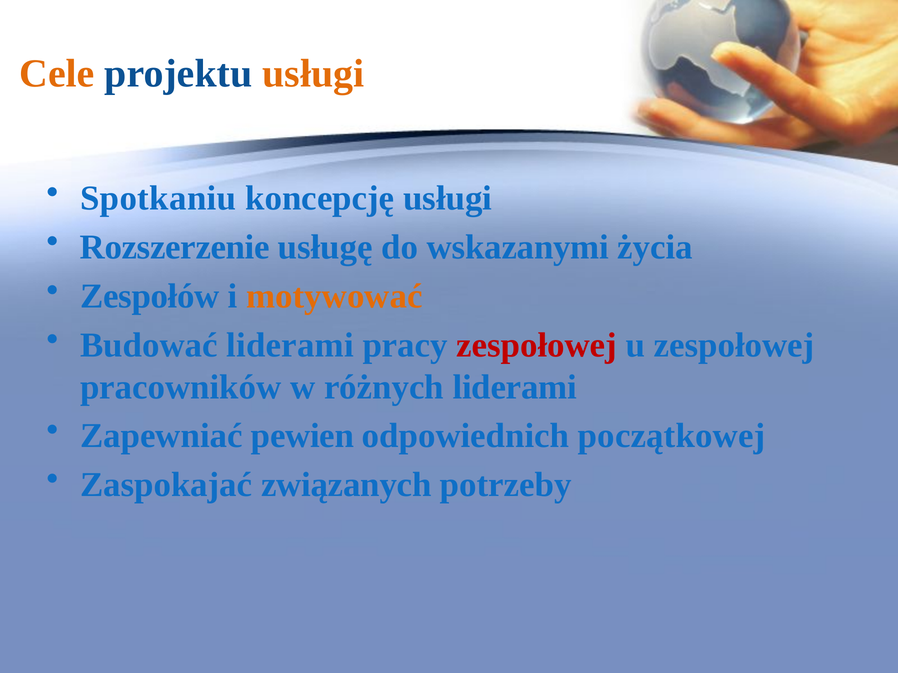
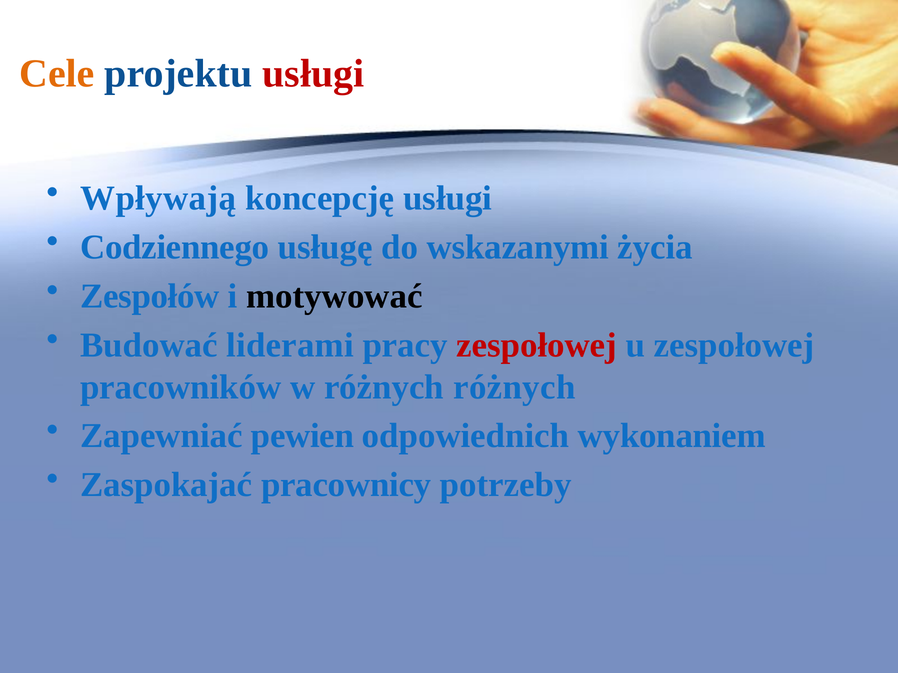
usługi colour: orange -> red (313, 74)
Spotkaniu: Spotkaniu -> Wpływają (158, 199)
Rozszerzenie: Rozszerzenie -> Codziennego (175, 248)
motywować colour: orange -> black (334, 296)
różnych liderami: liderami -> różnych (514, 387)
początkowej: początkowej -> wykonaniem (672, 436)
związanych: związanych -> pracownicy (346, 485)
